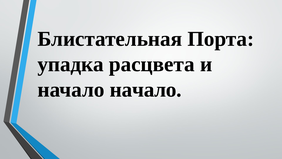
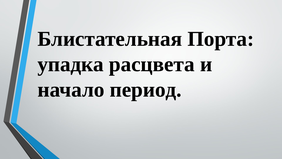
начало начало: начало -> период (146, 90)
